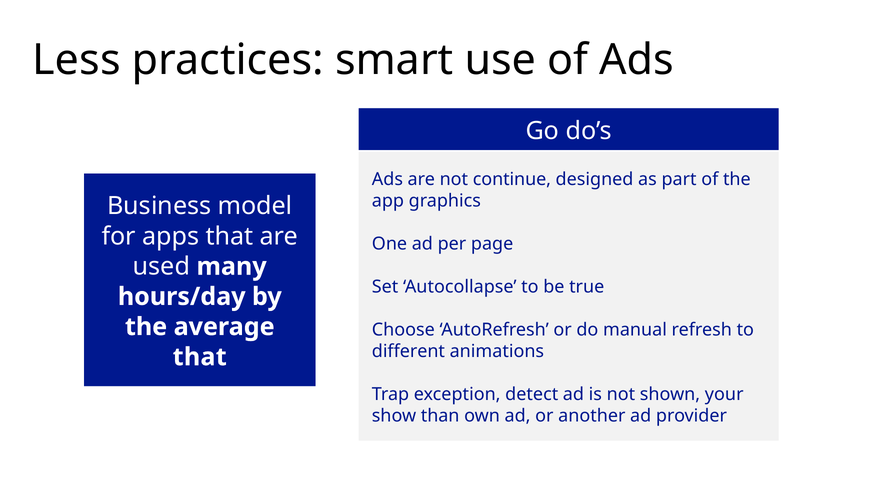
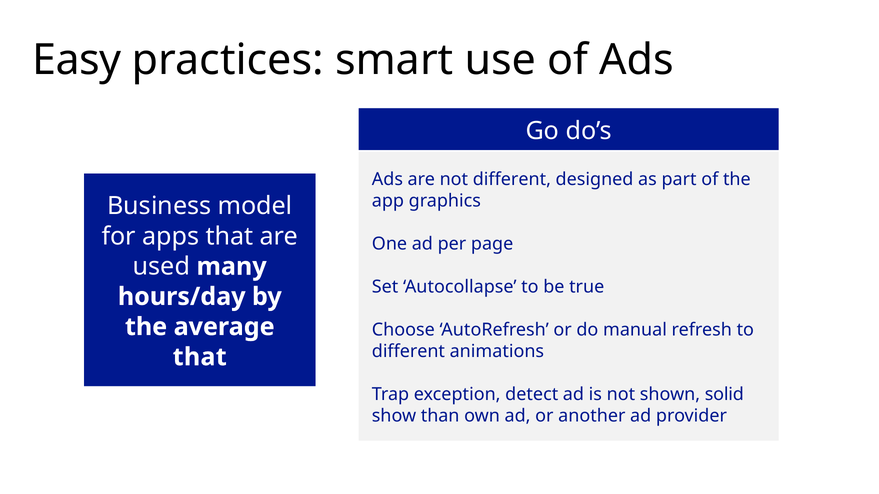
Less: Less -> Easy (77, 60)
not continue: continue -> different (512, 179)
your: your -> solid (724, 395)
